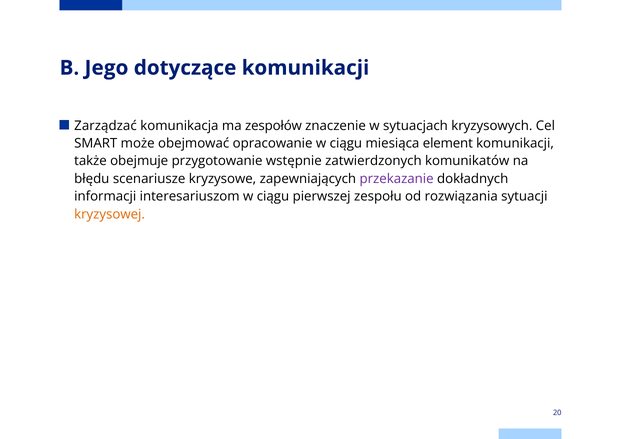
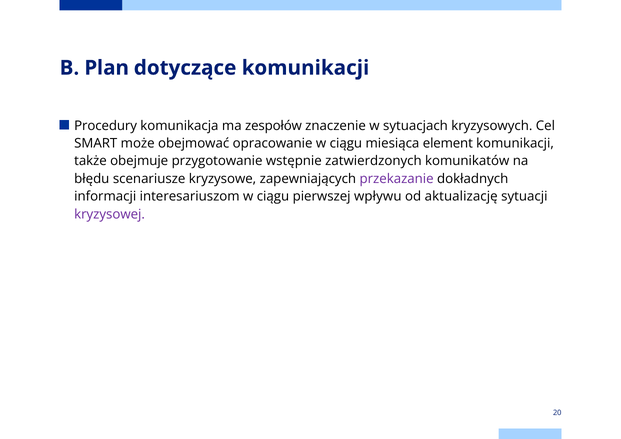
Jego: Jego -> Plan (107, 68)
Zarządzać: Zarządzać -> Procedury (106, 126)
zespołu: zespołu -> wpływu (378, 197)
rozwiązania: rozwiązania -> aktualizację (461, 197)
kryzysowej colour: orange -> purple (110, 214)
